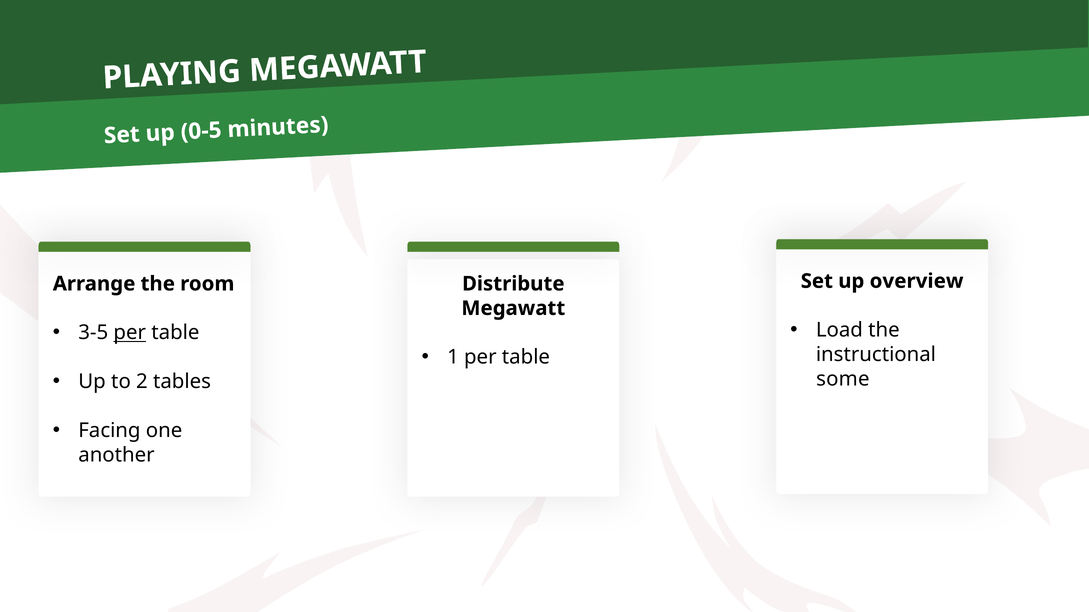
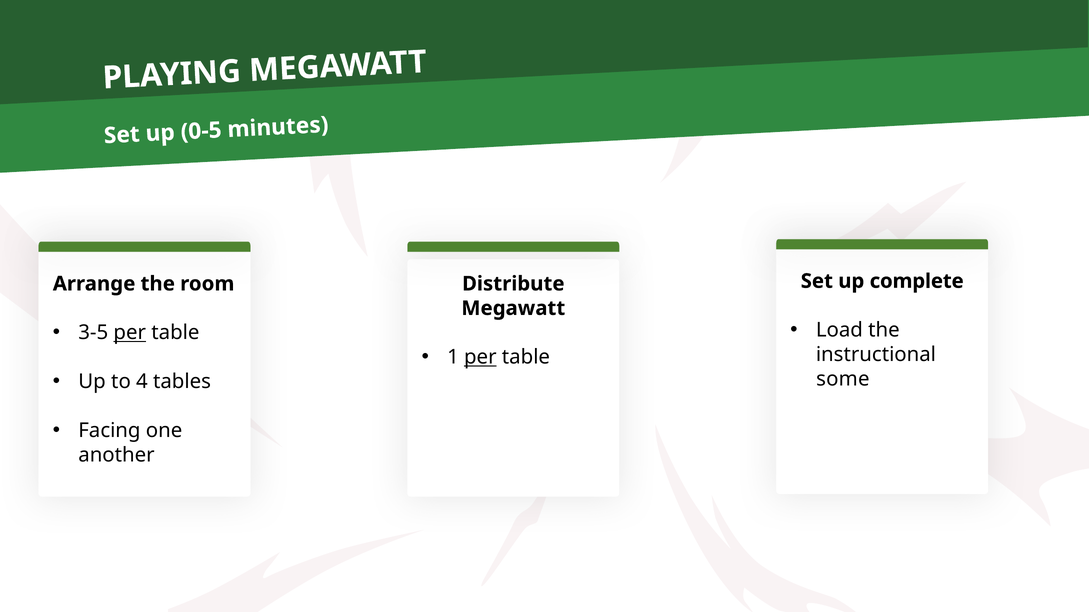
overview: overview -> complete (917, 281)
per underline: none -> present (480, 358)
2: 2 -> 4 (142, 382)
